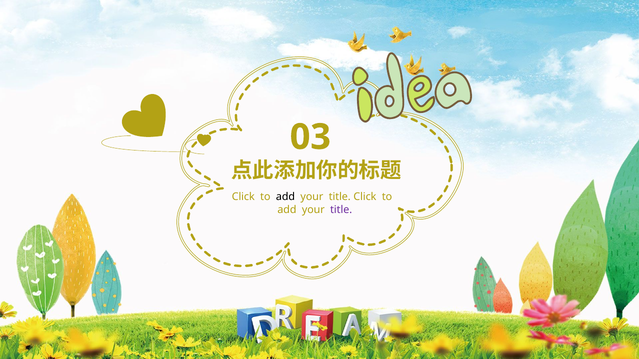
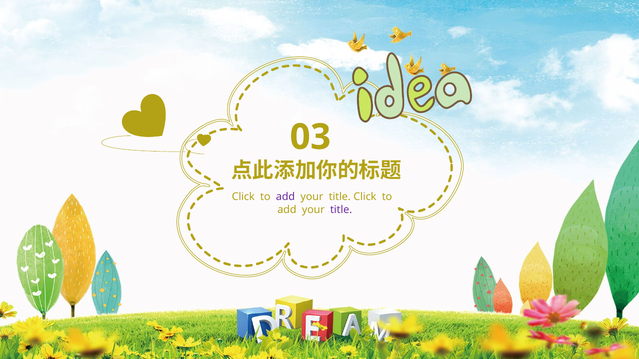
add colour: black -> purple (285, 197)
